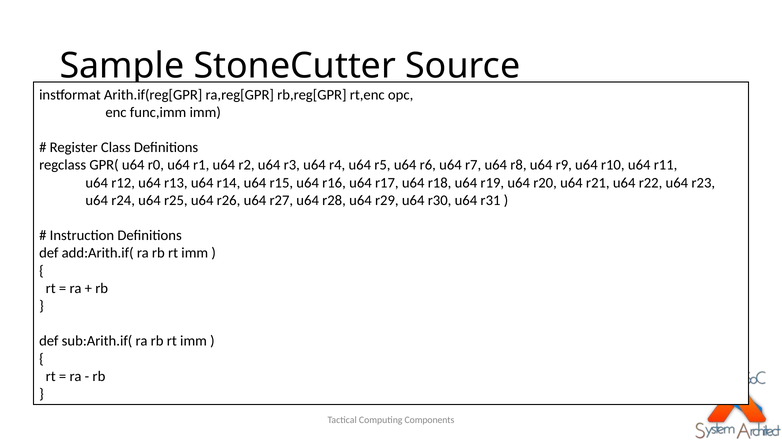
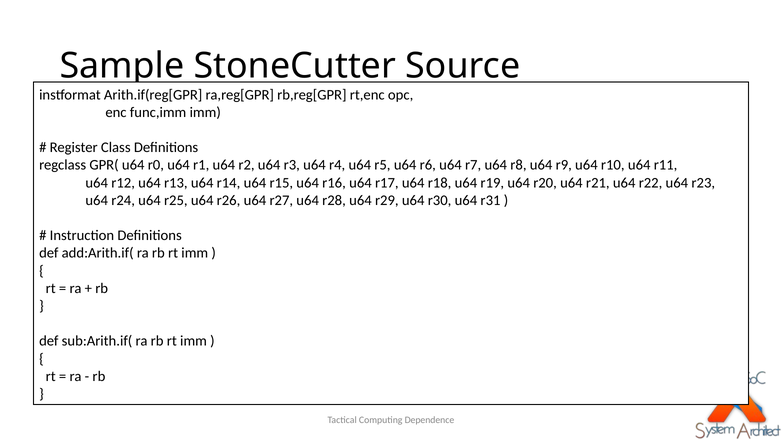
Components: Components -> Dependence (429, 420)
